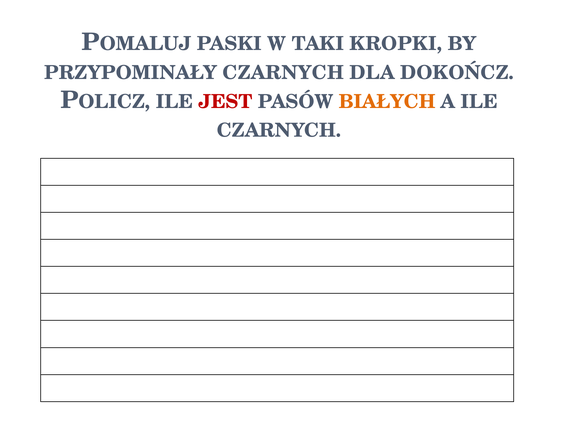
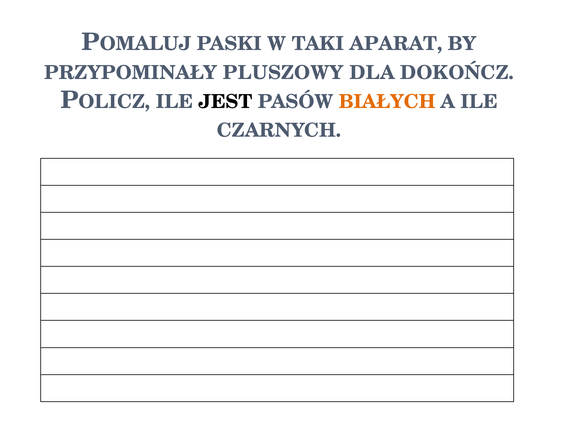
KROPKI: KROPKI -> APARAT (396, 44)
PRZYPOMINAŁY CZARNYCH: CZARNYCH -> PLUSZOWY (283, 73)
JEST colour: red -> black (225, 102)
